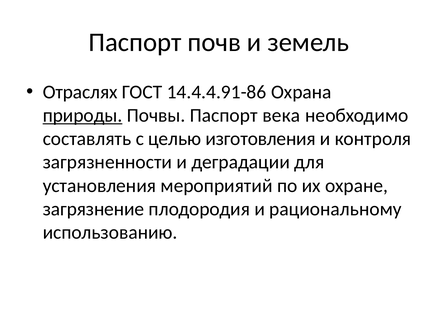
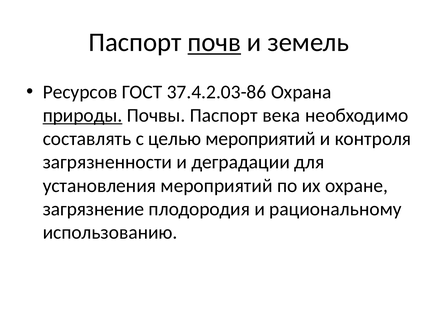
почв underline: none -> present (214, 42)
Отраслях: Отраслях -> Ресурсов (80, 92)
14.4.4.91-86: 14.4.4.91-86 -> 37.4.2.03-86 (217, 92)
целью изготовления: изготовления -> мероприятий (261, 139)
